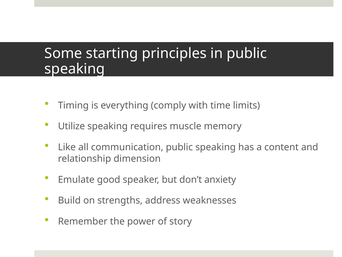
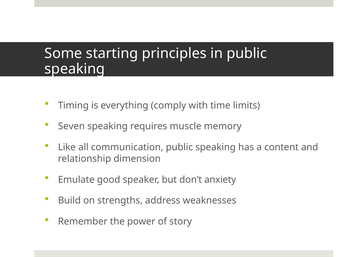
Utilize: Utilize -> Seven (71, 126)
